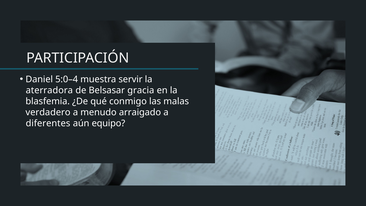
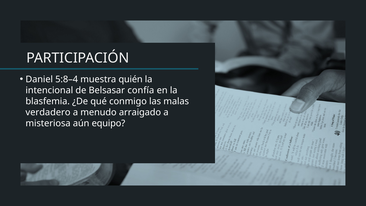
5:0–4: 5:0–4 -> 5:8–4 (67, 79)
servir: servir -> quién (131, 79)
aterradora: aterradora -> intencional (49, 90)
gracia: gracia -> confía (141, 90)
diferentes: diferentes -> misteriosa (48, 123)
